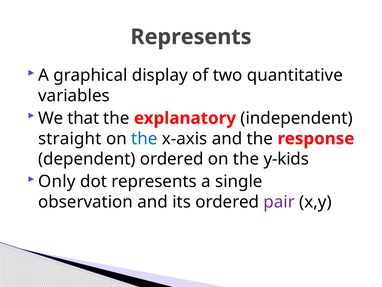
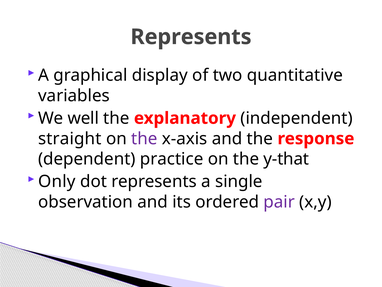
that: that -> well (83, 118)
the colour: blue -> purple (144, 138)
dependent ordered: ordered -> practice (172, 159)
y-kids: y-kids -> y-that (286, 159)
